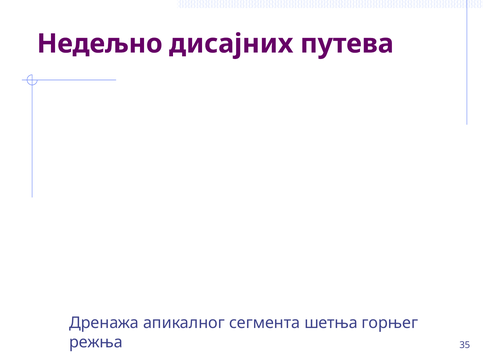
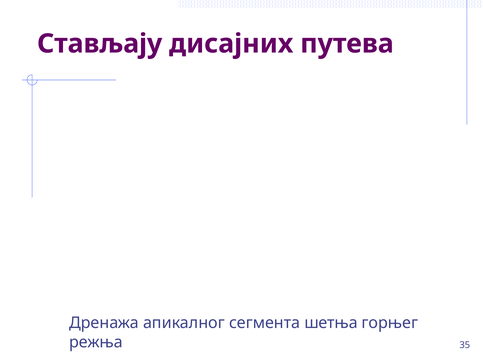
Недељно: Недељно -> Стављају (100, 44)
